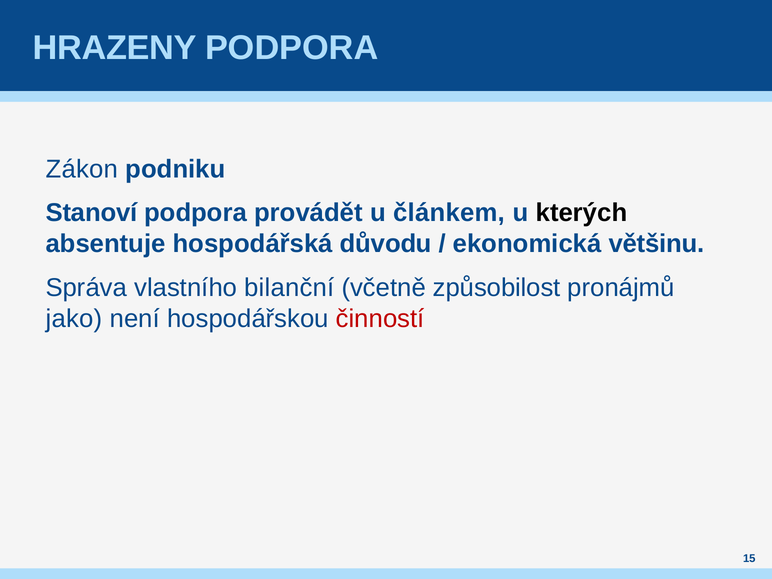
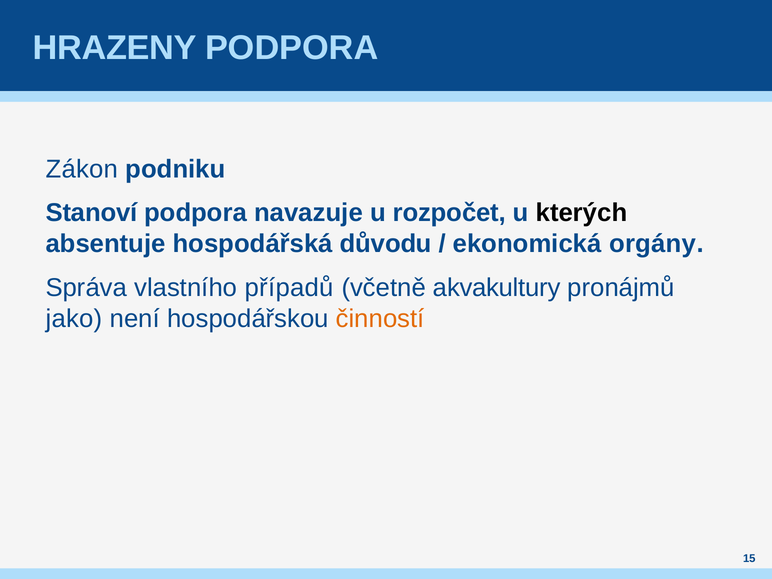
provádět: provádět -> navazuje (308, 213)
článkem: článkem -> rozpočet (449, 213)
většinu: většinu -> orgány (656, 244)
bilanční: bilanční -> případů (289, 288)
způsobilost: způsobilost -> akvakultury (497, 288)
činností colour: red -> orange (380, 319)
